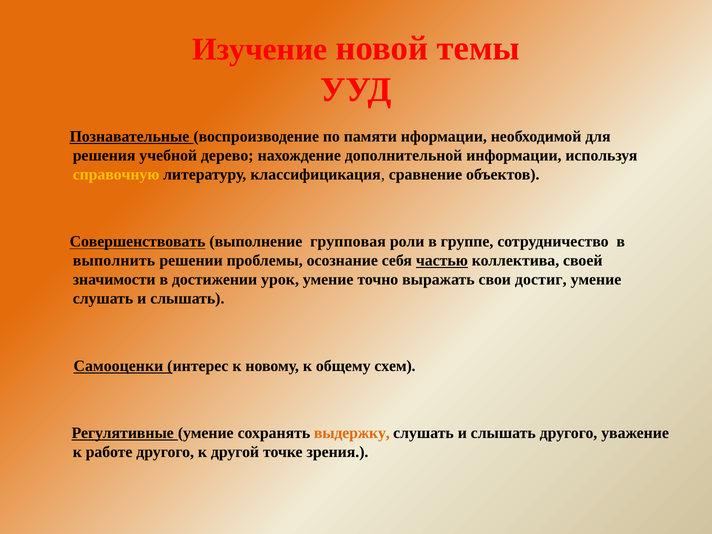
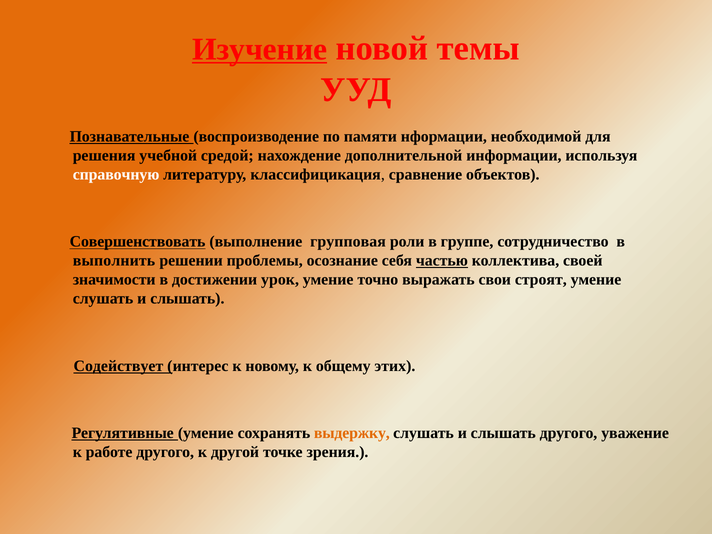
Изучение underline: none -> present (260, 49)
дерево: дерево -> средой (227, 156)
справочную colour: yellow -> white (116, 174)
достиг: достиг -> строят (541, 280)
Самооценки: Самооценки -> Содействует (118, 366)
схем: схем -> этих (395, 366)
